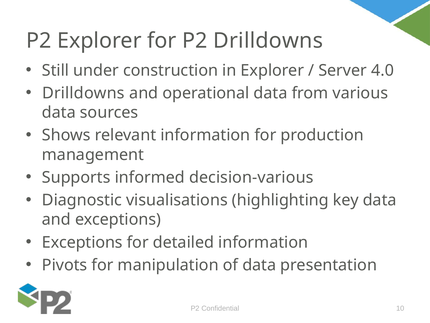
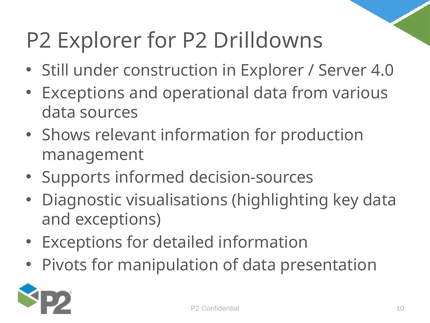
Drilldowns: Drilldowns -> Exceptions (83, 93)
decision-various: decision-various -> decision-sources (251, 177)
